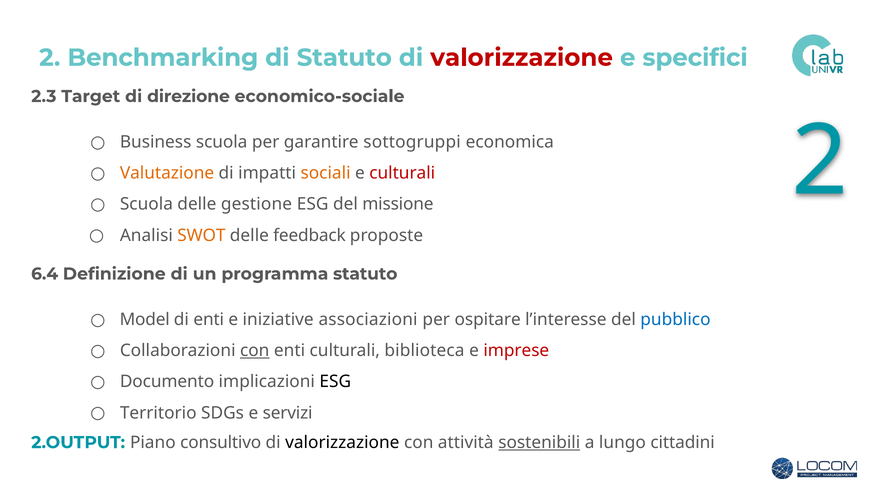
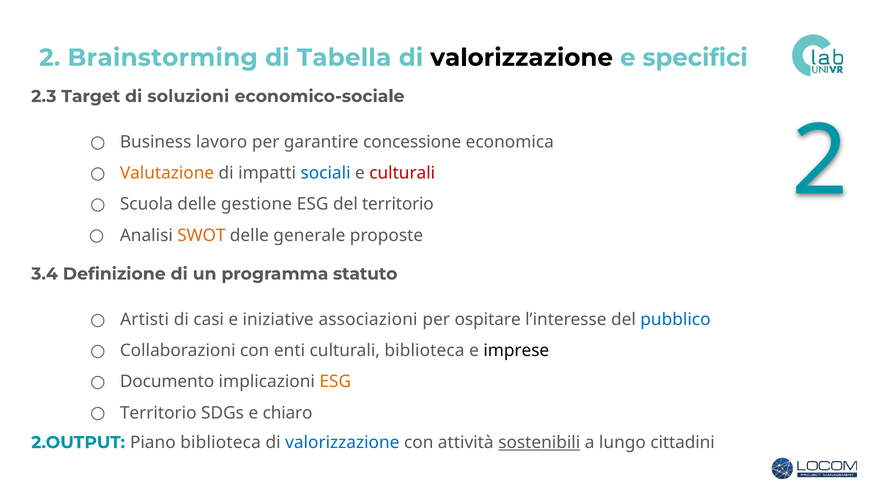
Benchmarking: Benchmarking -> Brainstorming (163, 58)
di Statuto: Statuto -> Tabella (344, 58)
valorizzazione colour: red -> black (522, 58)
direzione: direzione -> soluzioni (188, 96)
Business scuola: scuola -> lavoro (222, 142)
sottogruppi: sottogruppi -> concessione (412, 142)
sociali colour: orange -> blue (326, 173)
del missione: missione -> territorio (398, 204)
feedback: feedback -> generale (309, 235)
6.4: 6.4 -> 3.4 (44, 274)
Model: Model -> Artisti (145, 320)
di enti: enti -> casi (209, 320)
con underline: present -> none (255, 351)
imprese colour: red -> black (516, 351)
ESG colour: black -> orange (335, 382)
servizi: servizi -> chiaro (288, 413)
Piano consultivo: consultivo -> biblioteca (221, 442)
valorizzazione colour: black -> blue (342, 442)
